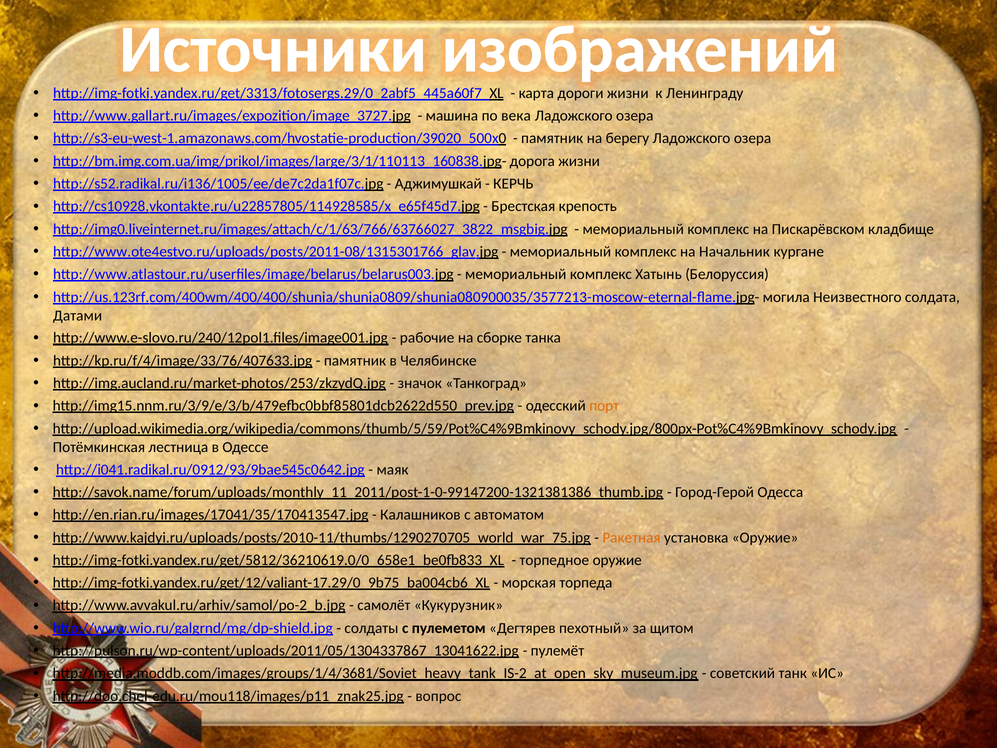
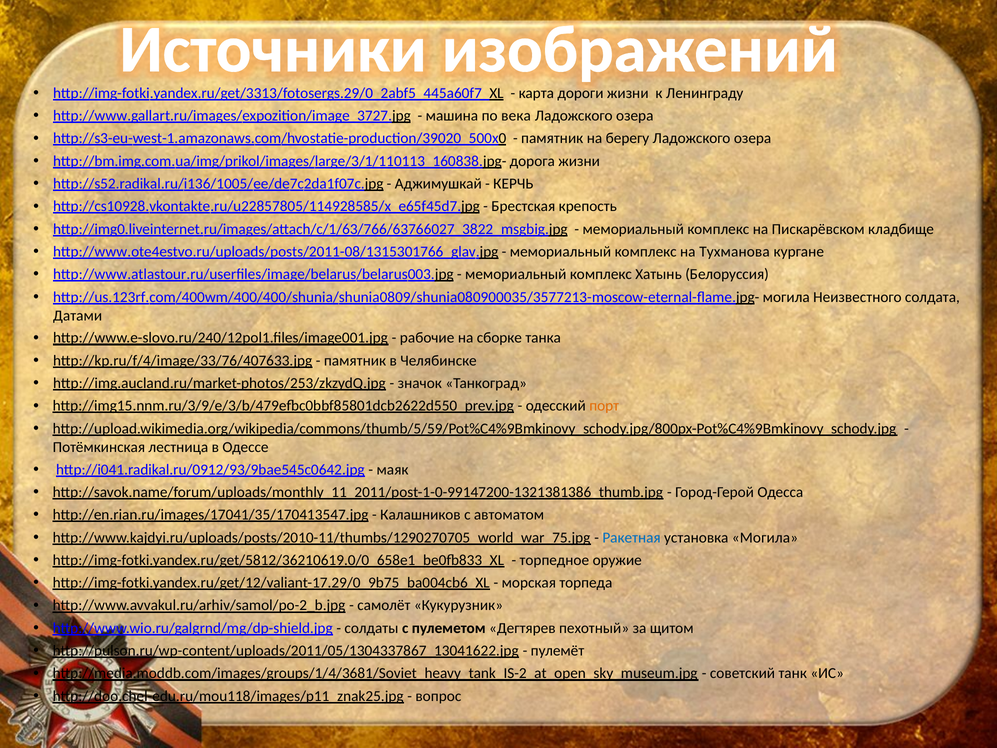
Начальник: Начальник -> Тухманова (734, 252)
Ракетная colour: orange -> blue (632, 537)
установка Оружие: Оружие -> Могила (765, 537)
